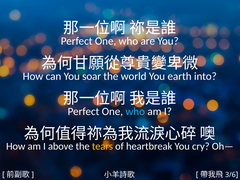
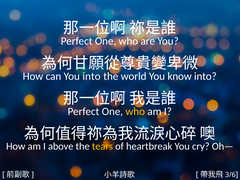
You soar: soar -> into (92, 76)
earth: earth -> know (180, 76)
who colour: light blue -> yellow (135, 111)
